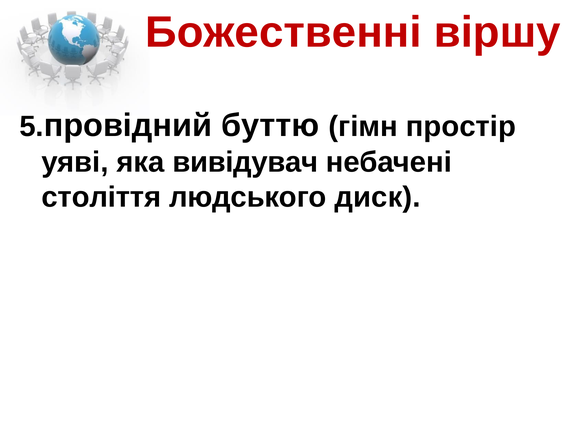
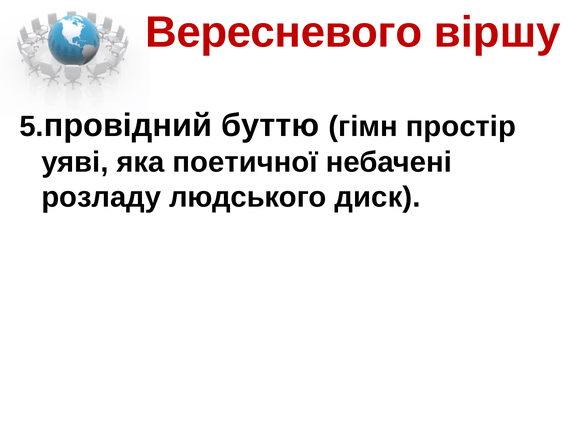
Божественні: Божественні -> Вересневого (284, 32)
вивідувач: вивідувач -> поетичної (245, 162)
століття: століття -> розладу (101, 197)
